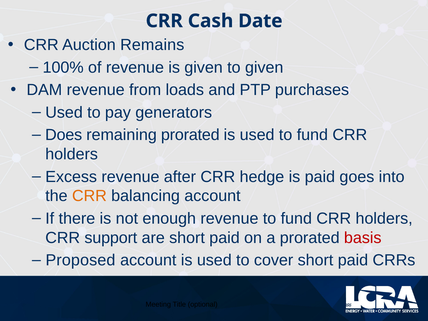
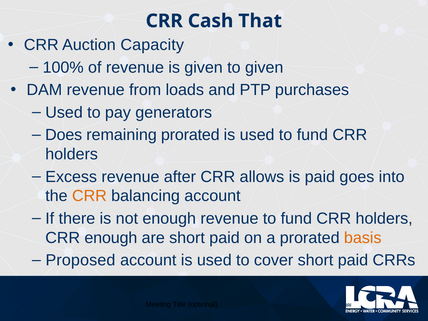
Cash Date: Date -> That (260, 21)
Remains: Remains -> Capacity (152, 45)
hedge: hedge -> allows (262, 177)
CRR support: support -> enough (111, 238)
basis colour: red -> orange (363, 238)
